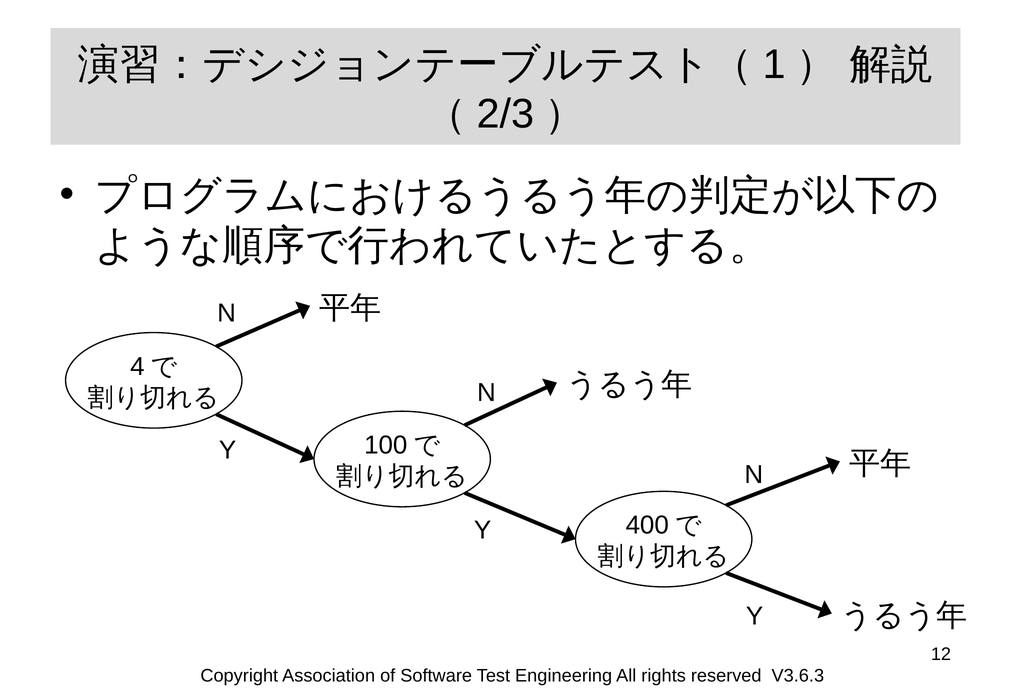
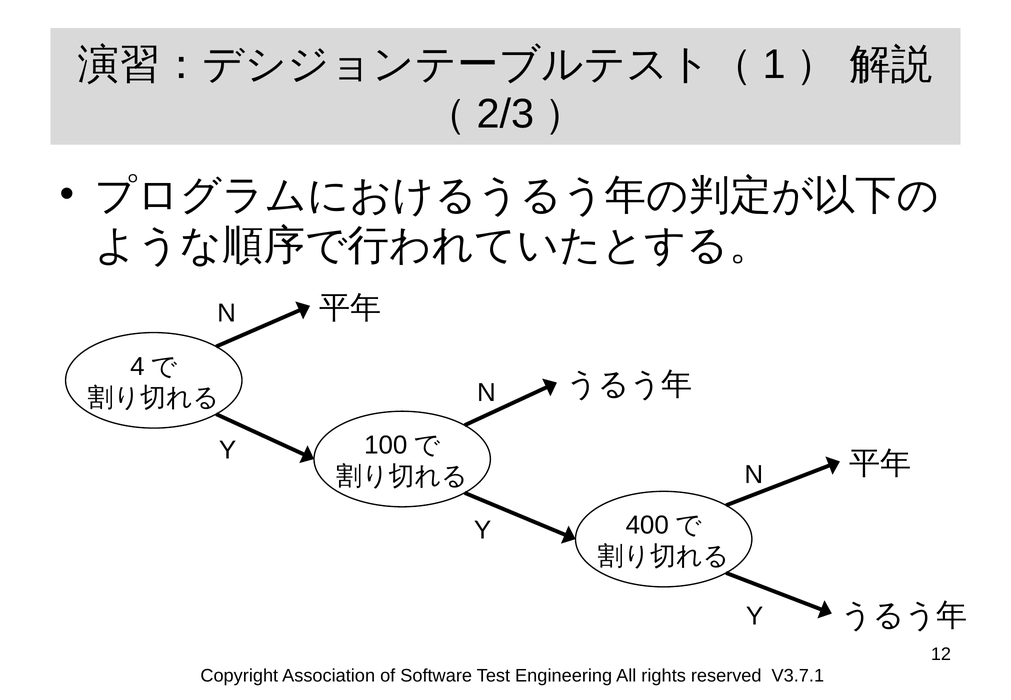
V3.6.3: V3.6.3 -> V3.7.1 (798, 675)
